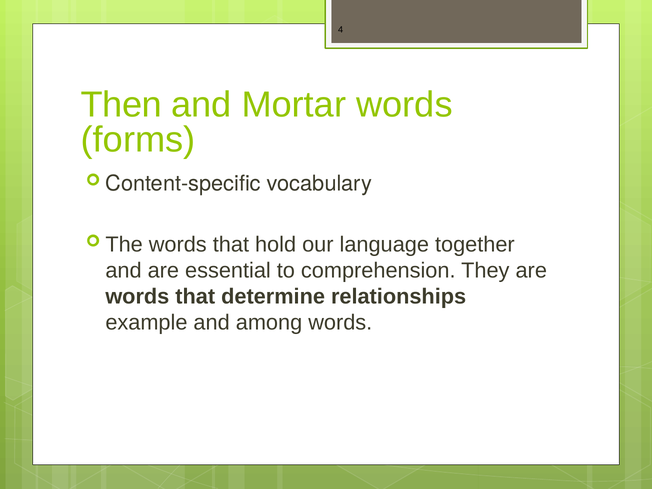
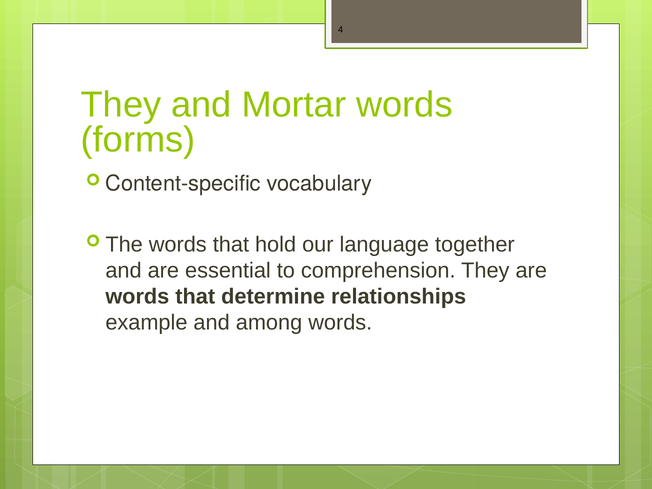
Then: Then -> They (121, 105)
